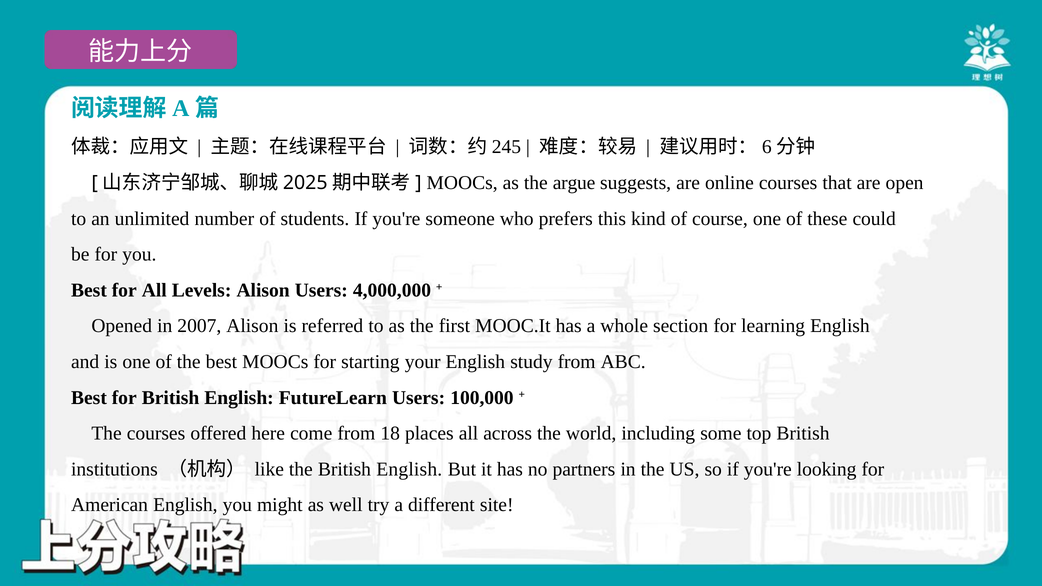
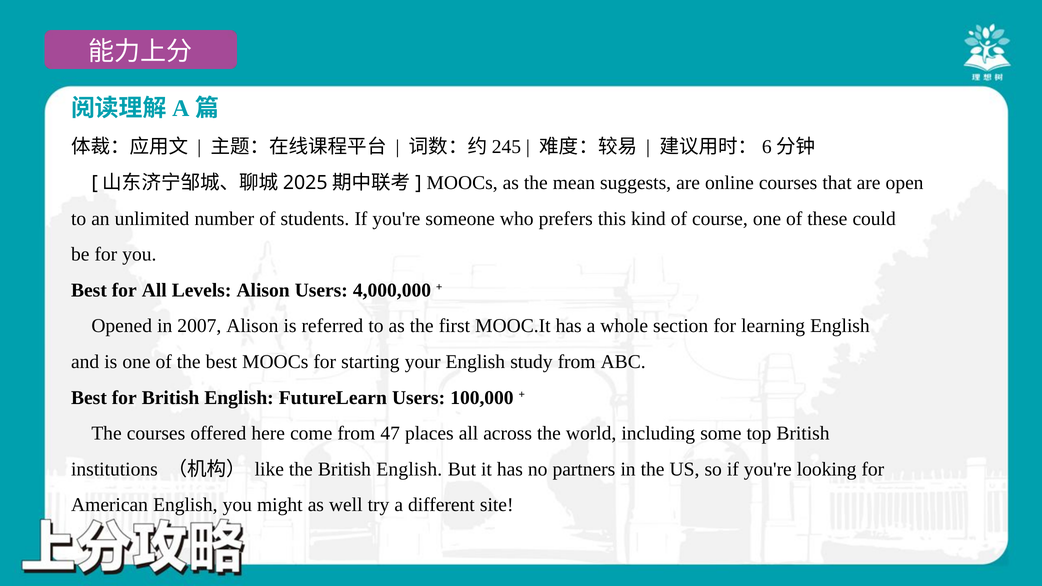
argue: argue -> mean (574, 183)
18: 18 -> 47 (390, 433)
